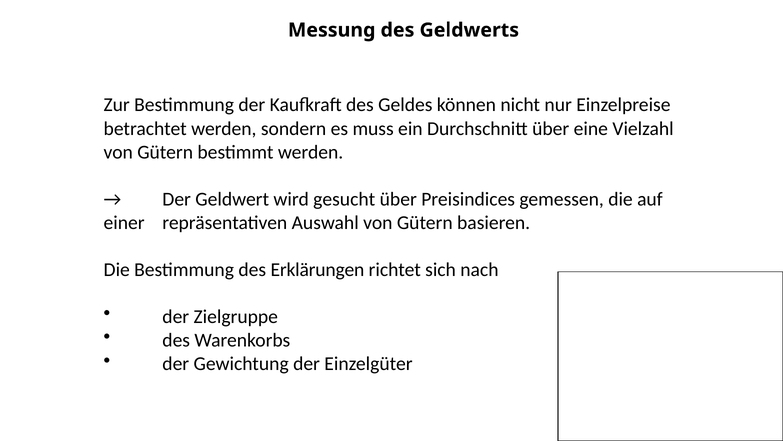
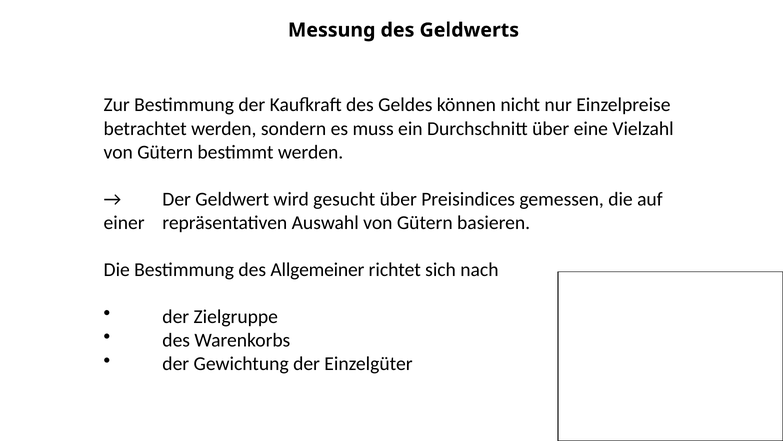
Erklärungen: Erklärungen -> Allgemeiner (317, 269)
